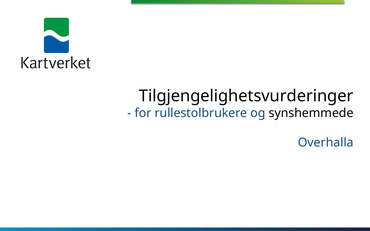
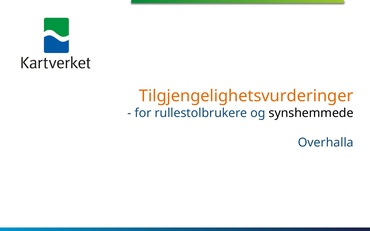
Tilgjengelighetsvurderinger colour: black -> orange (246, 96)
